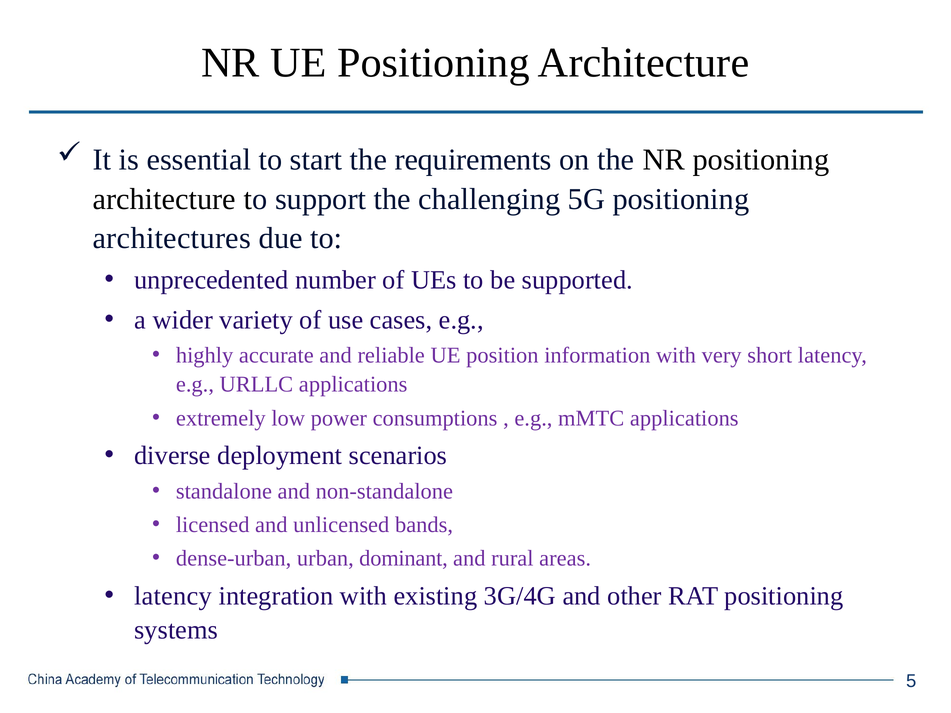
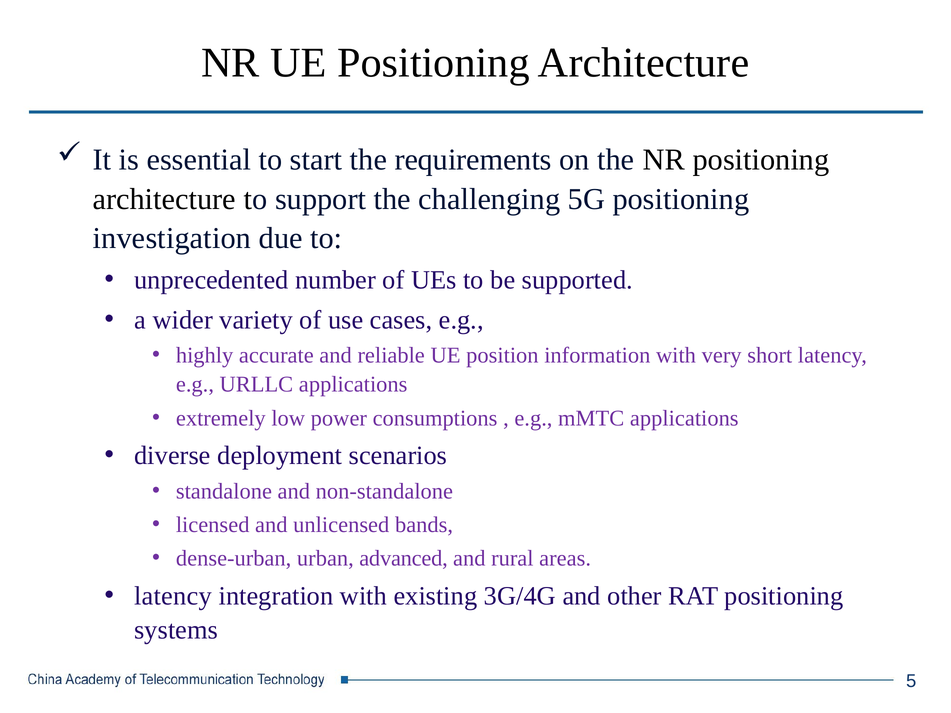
architectures: architectures -> investigation (172, 239)
dominant: dominant -> advanced (404, 559)
